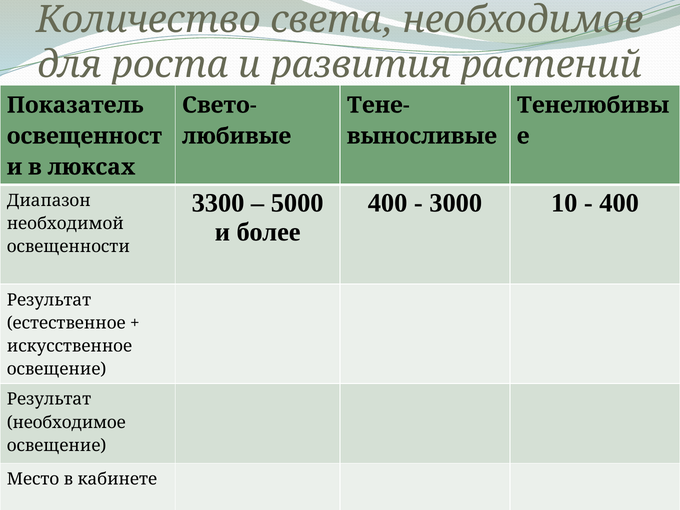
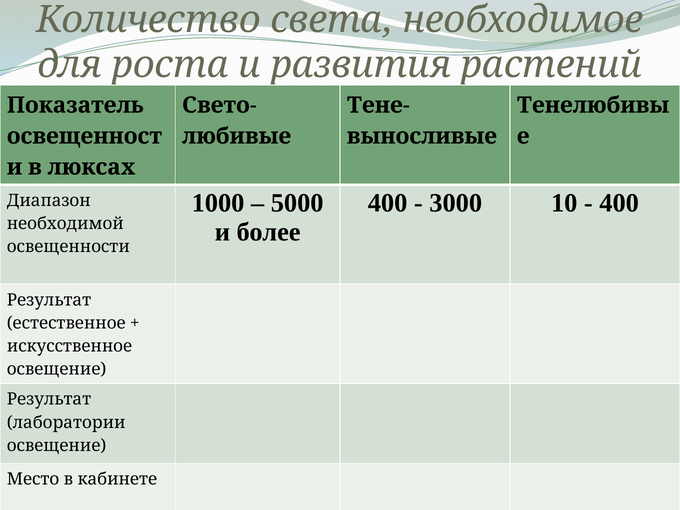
3300: 3300 -> 1000 (218, 203)
необходимое: необходимое -> лаборатории (66, 422)
